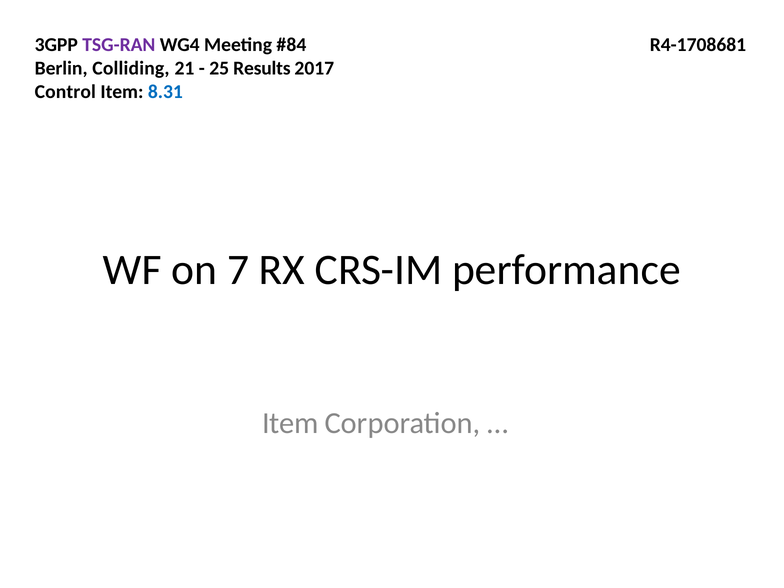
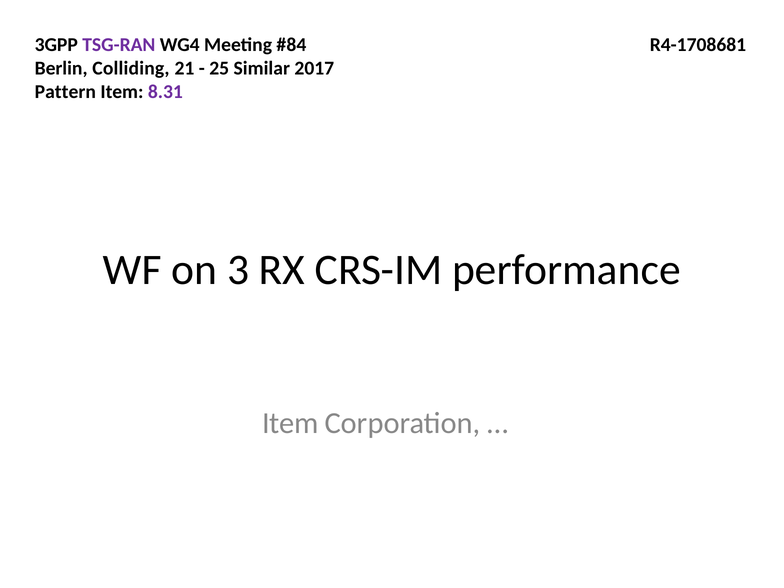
Results: Results -> Similar (262, 68)
Control: Control -> Pattern (65, 92)
8.31 colour: blue -> purple (165, 92)
7: 7 -> 3 (238, 270)
